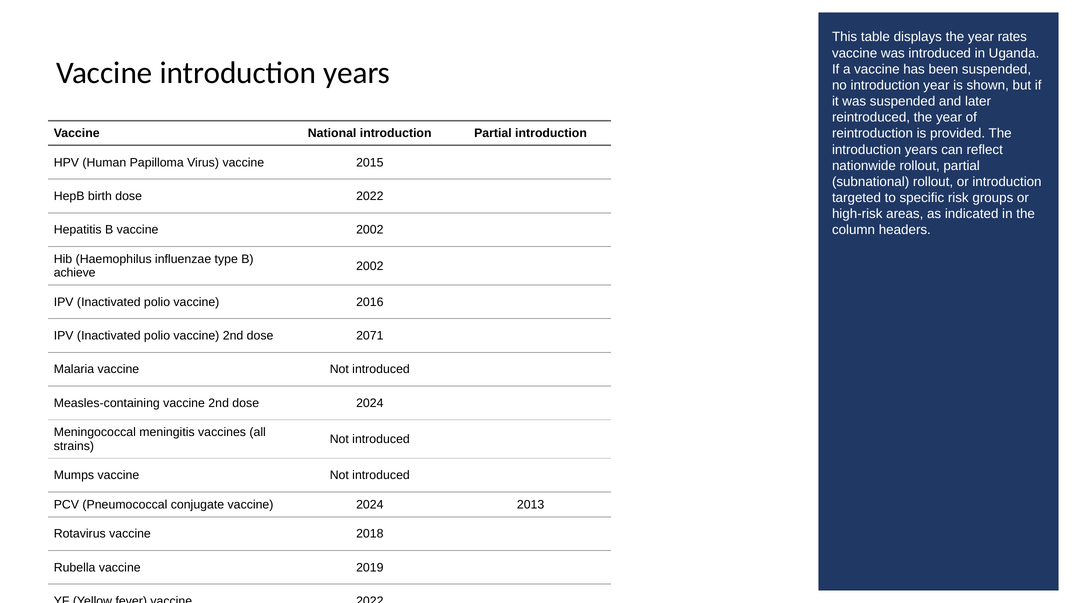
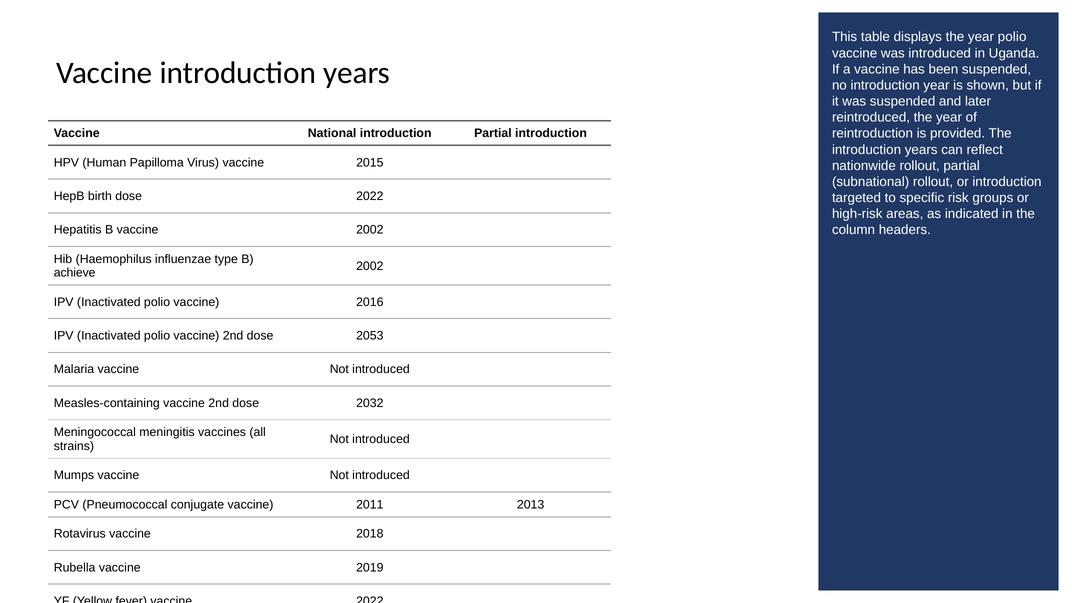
year rates: rates -> polio (1012, 37)
2071: 2071 -> 2053 (370, 336)
dose 2024: 2024 -> 2032 (370, 403)
vaccine 2024: 2024 -> 2011 (370, 505)
